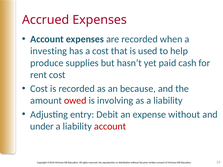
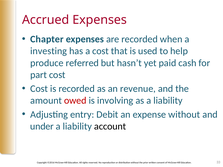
Account: Account -> Chapter (47, 39)
supplies: supplies -> referred (82, 63)
rent: rent -> part (39, 75)
because: because -> revenue (138, 89)
account colour: red -> black (110, 126)
